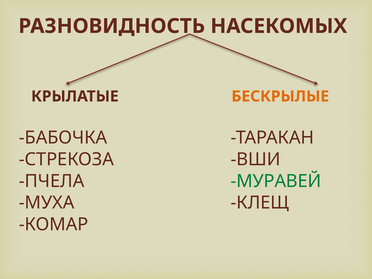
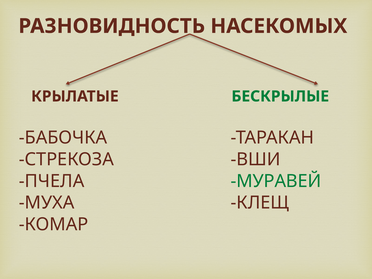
БЕСКРЫЛЫЕ colour: orange -> green (280, 96)
